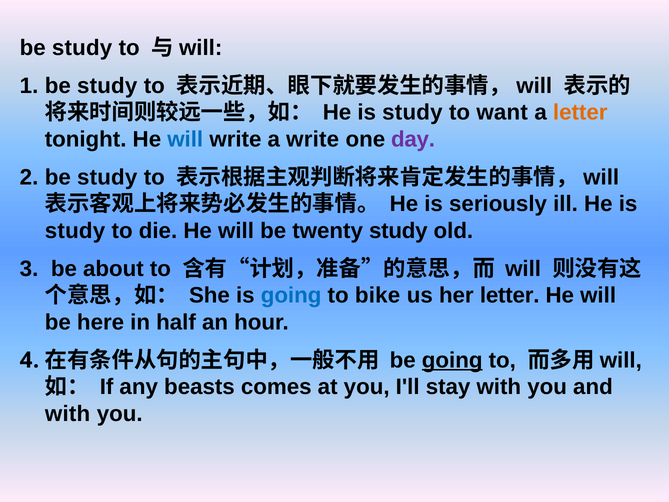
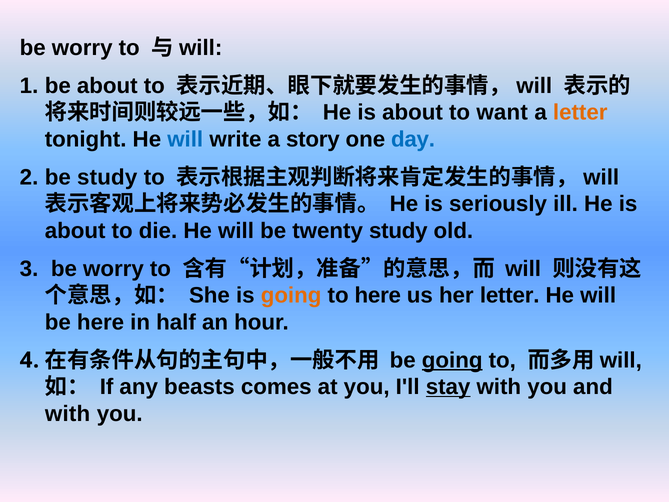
study: study -> worry (82, 48)
study: study -> about (107, 86)
study: study -> about (413, 112)
a write: write -> story (313, 139)
day colour: purple -> blue (413, 139)
study: study -> about (75, 231)
about: about -> worry (113, 269)
going colour: blue -> orange (291, 295)
to bike: bike -> here (378, 295)
stay underline: none -> present (448, 387)
